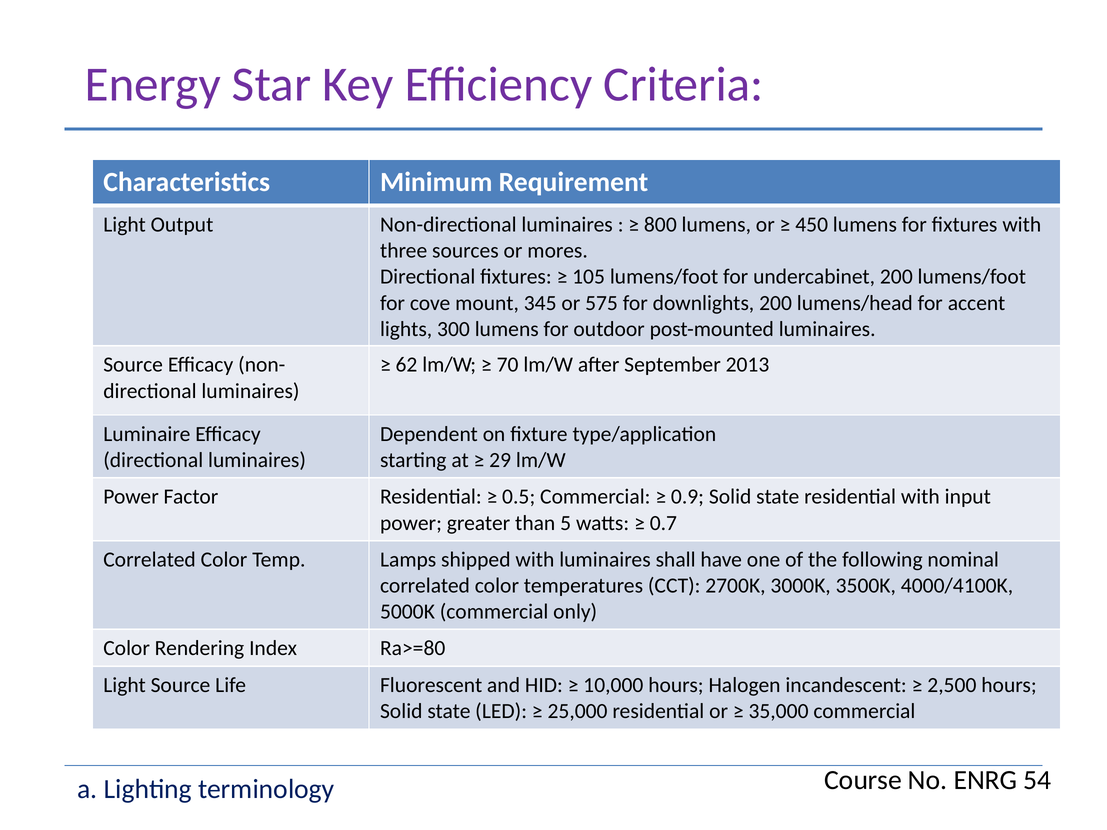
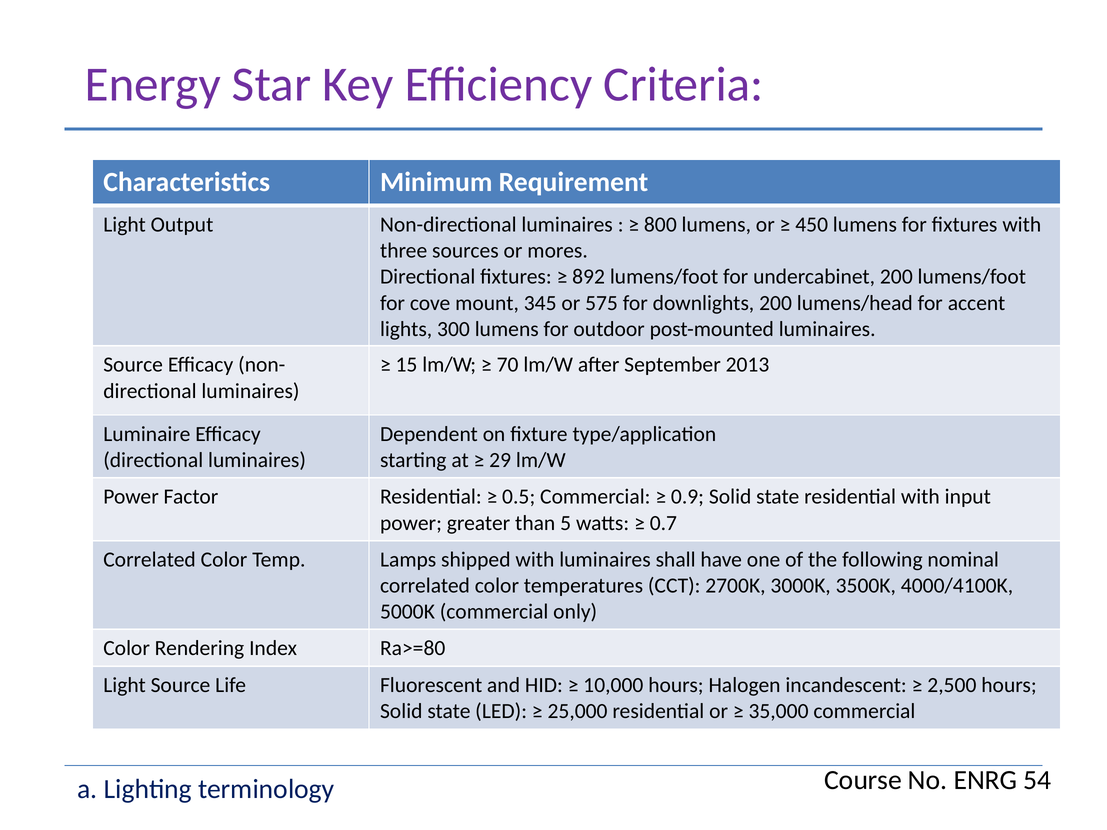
105: 105 -> 892 (589, 277)
62: 62 -> 15 (406, 365)
